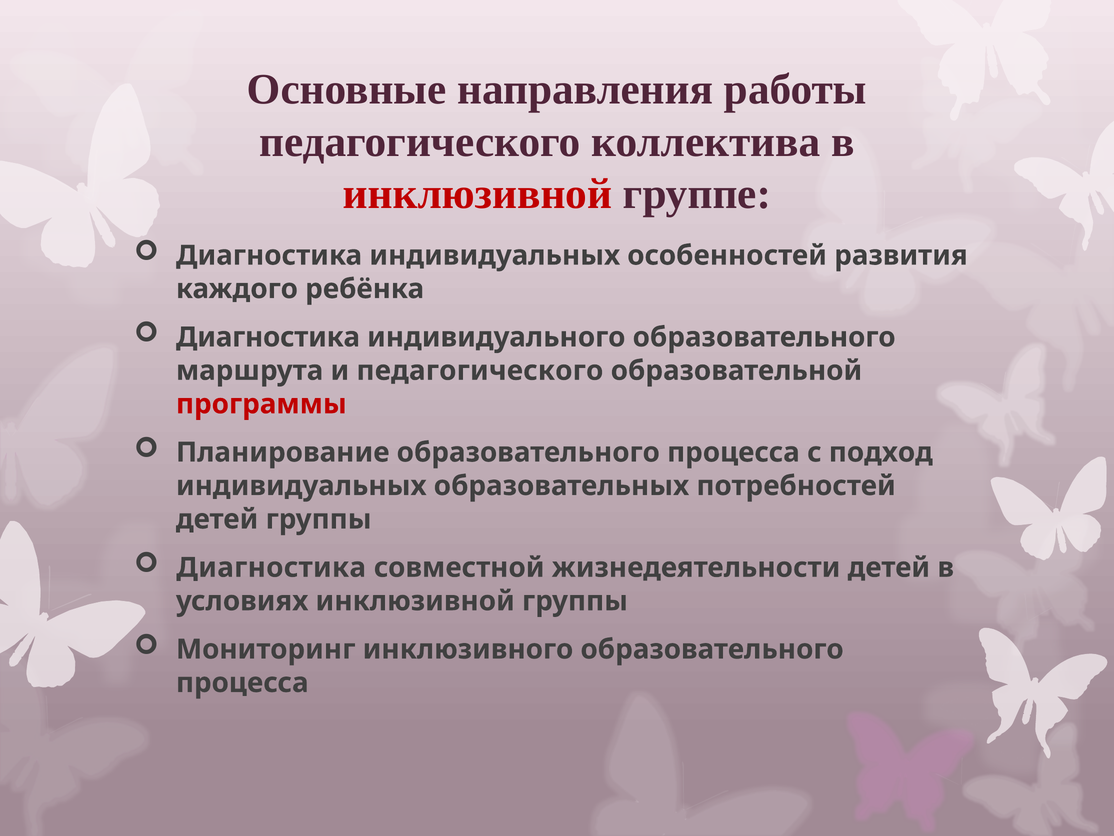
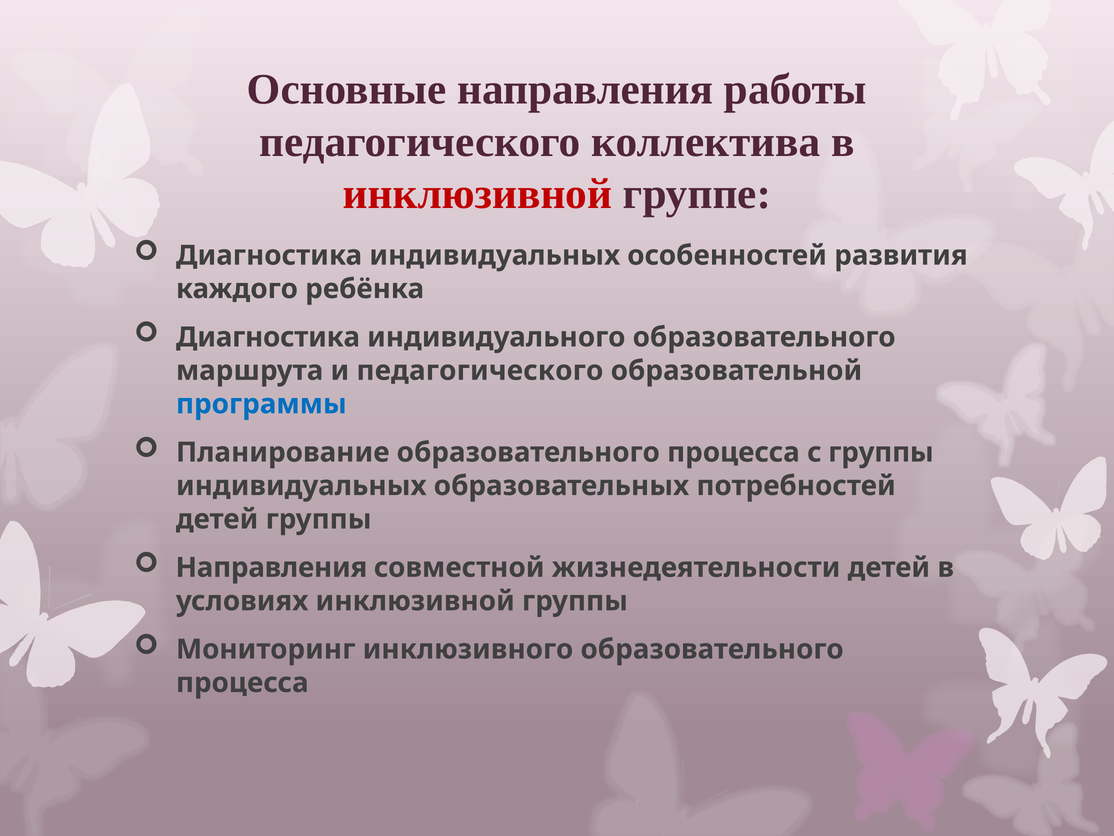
программы colour: red -> blue (261, 404)
с подход: подход -> группы (881, 452)
Диагностика: Диагностика -> Направления (271, 567)
